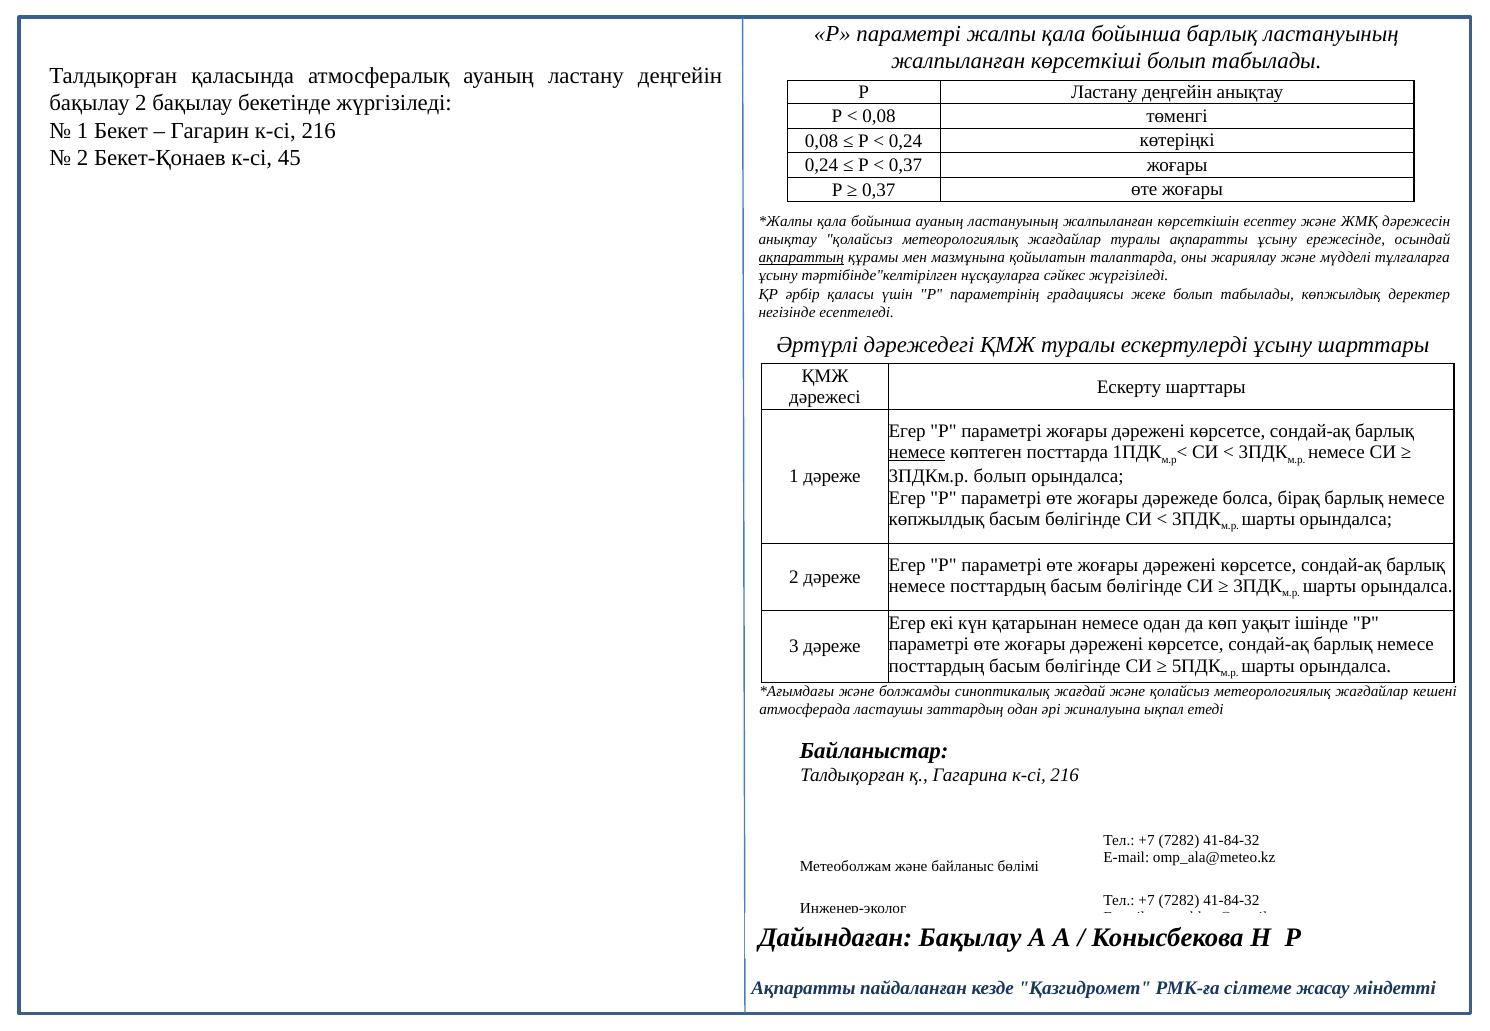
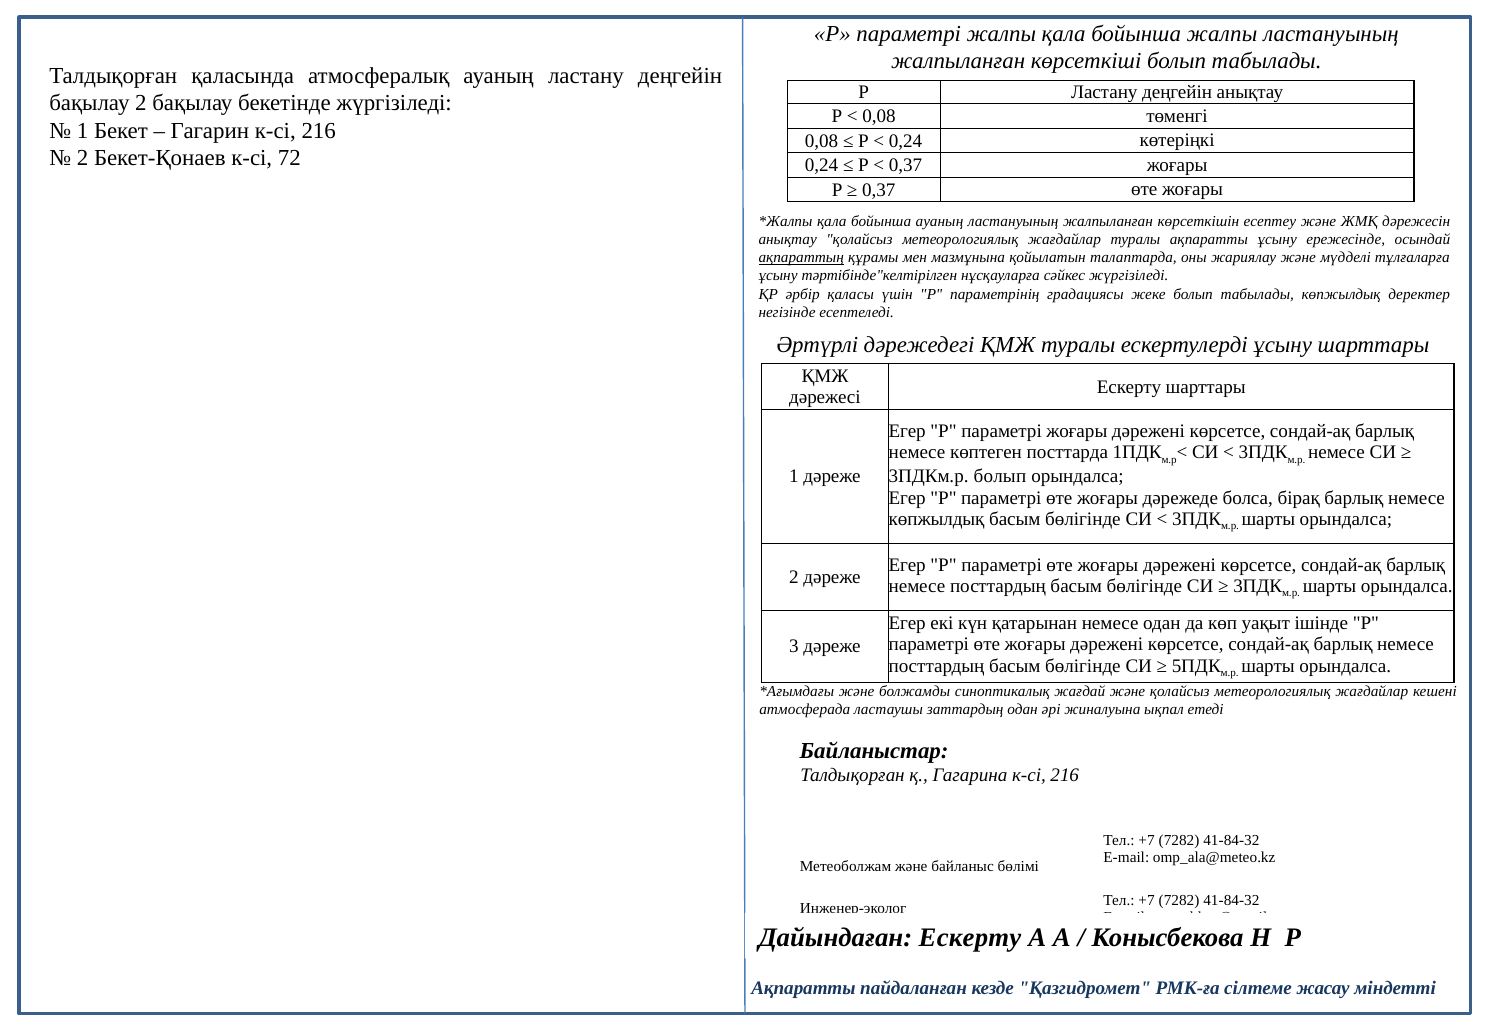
бойынша барлық: барлық -> жалпы (1222, 34)
45: 45 -> 72 (289, 158)
немесе underline: present -> none (917, 453)
Дайындаған Бақылау: Бақылау -> Ескерту (970, 938)
